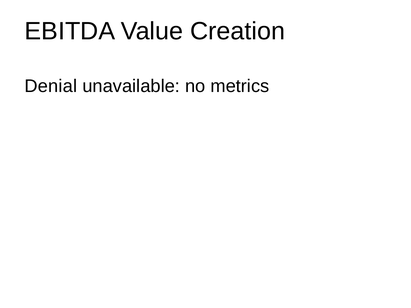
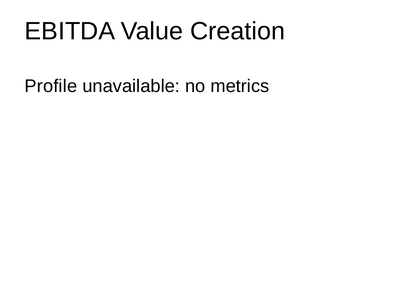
Denial: Denial -> Profile (51, 86)
